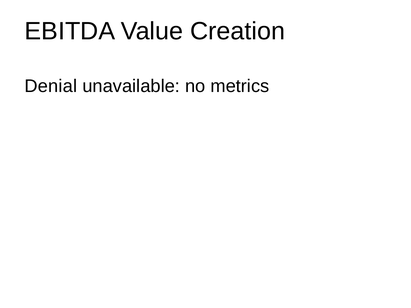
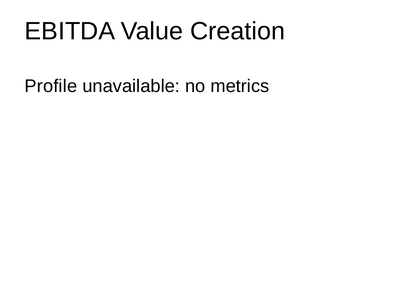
Denial: Denial -> Profile (51, 86)
